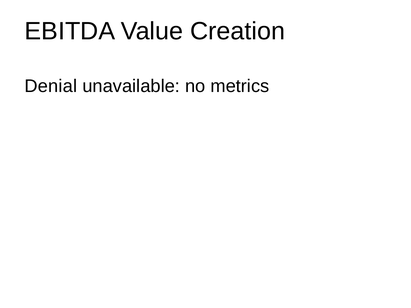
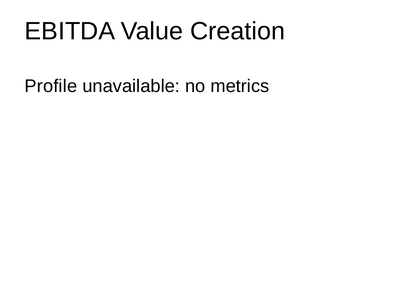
Denial: Denial -> Profile (51, 86)
